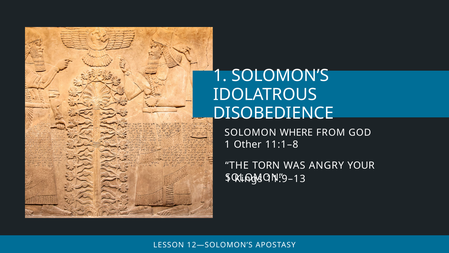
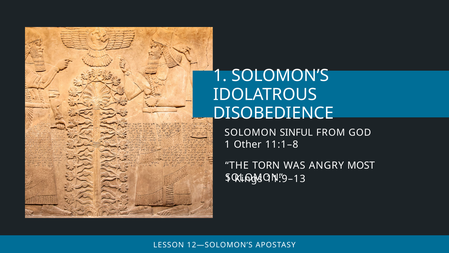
WHERE: WHERE -> SINFUL (296, 132)
YOUR: YOUR -> MOST (361, 165)
